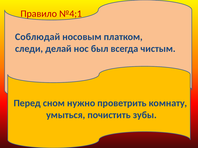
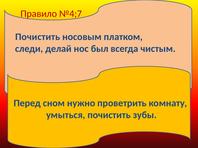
№4;1: №4;1 -> №4;7 (71, 14)
Соблюдай: Соблюдай -> Почистить (38, 37)
